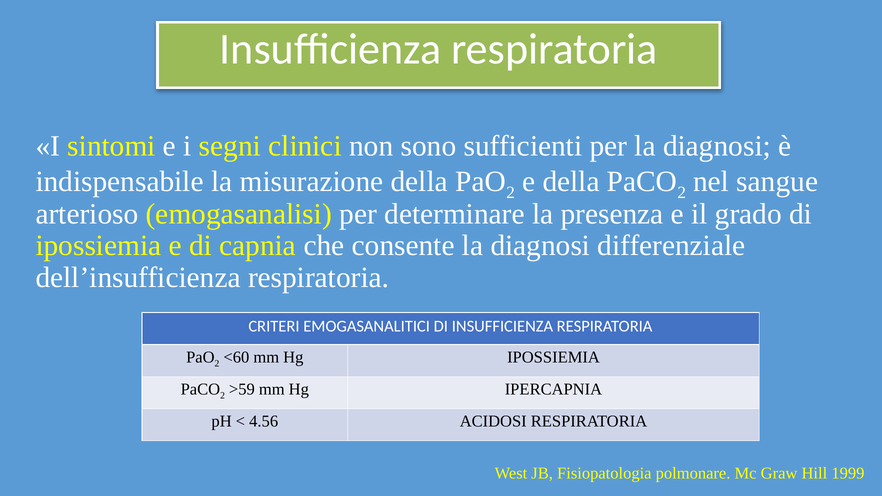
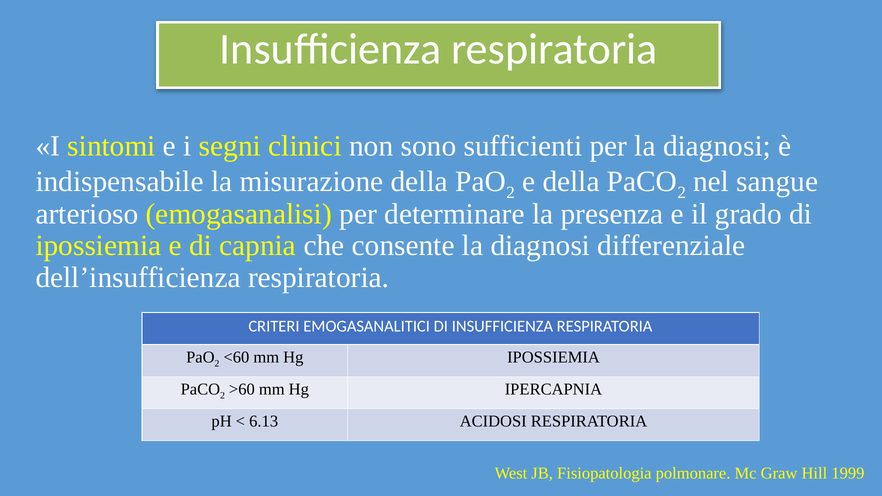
>59: >59 -> >60 (242, 389)
4.56: 4.56 -> 6.13 (264, 421)
